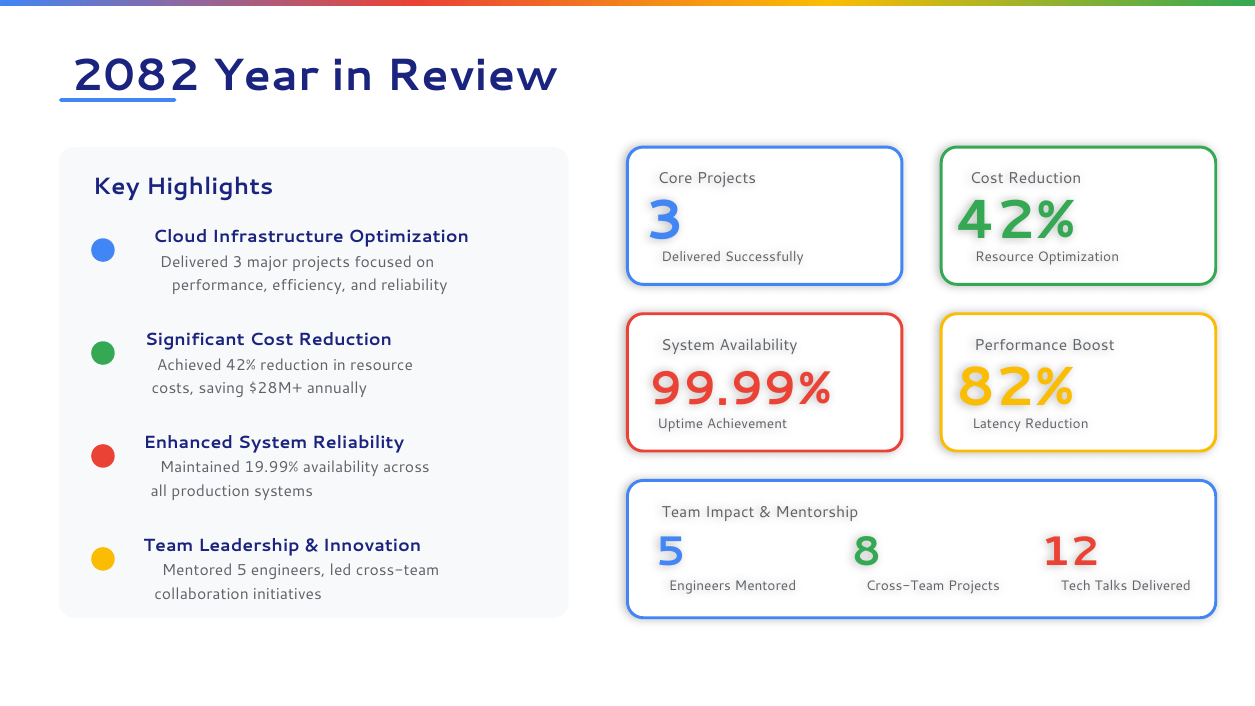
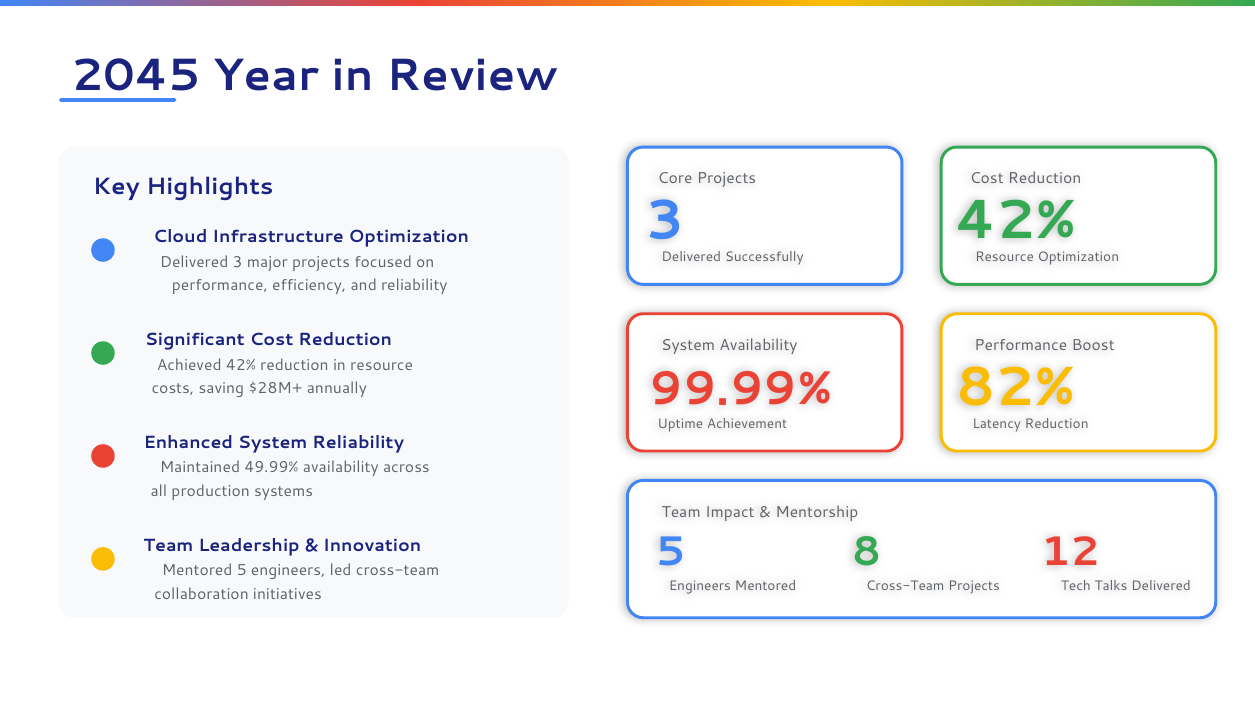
2082: 2082 -> 2045 (136, 75)
19.99%: 19.99% -> 49.99% (272, 468)
